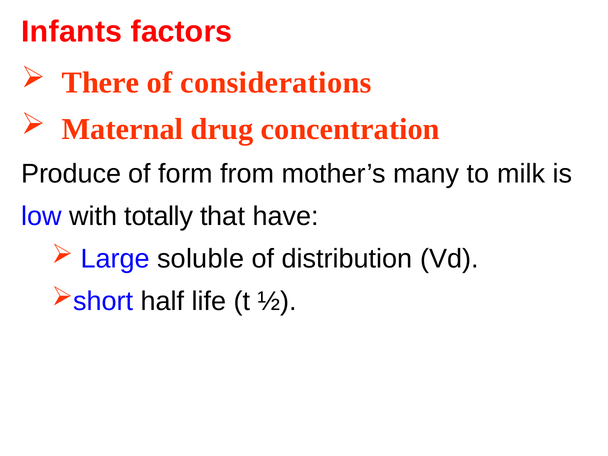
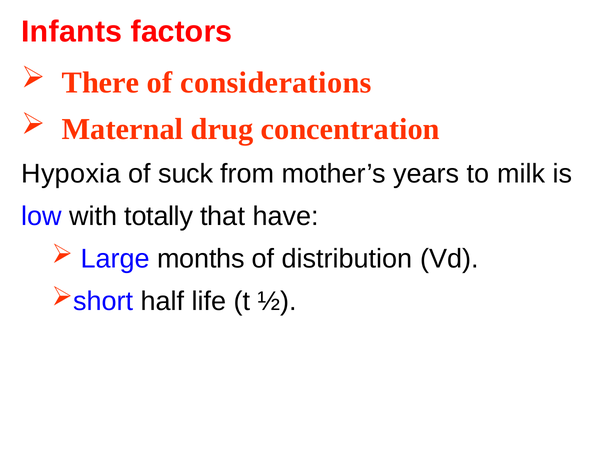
Produce: Produce -> Hypoxia (71, 174)
form: form -> suck (186, 174)
many: many -> years (426, 174)
soluble: soluble -> months (201, 259)
